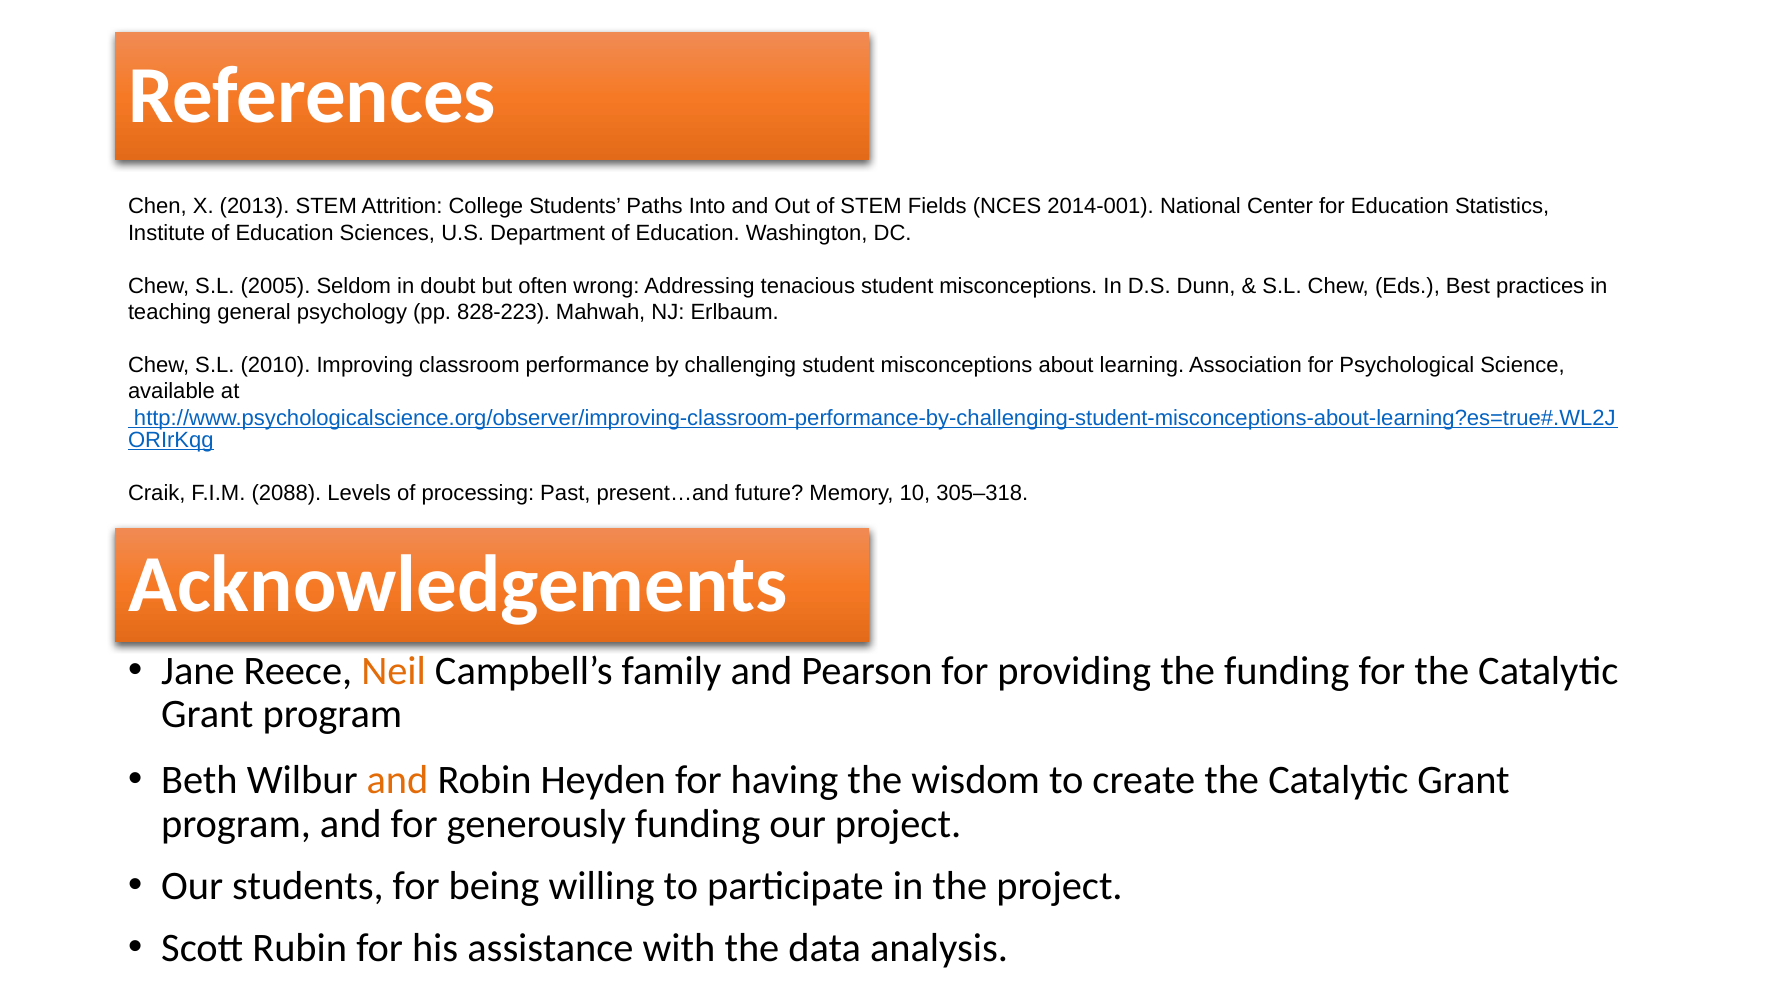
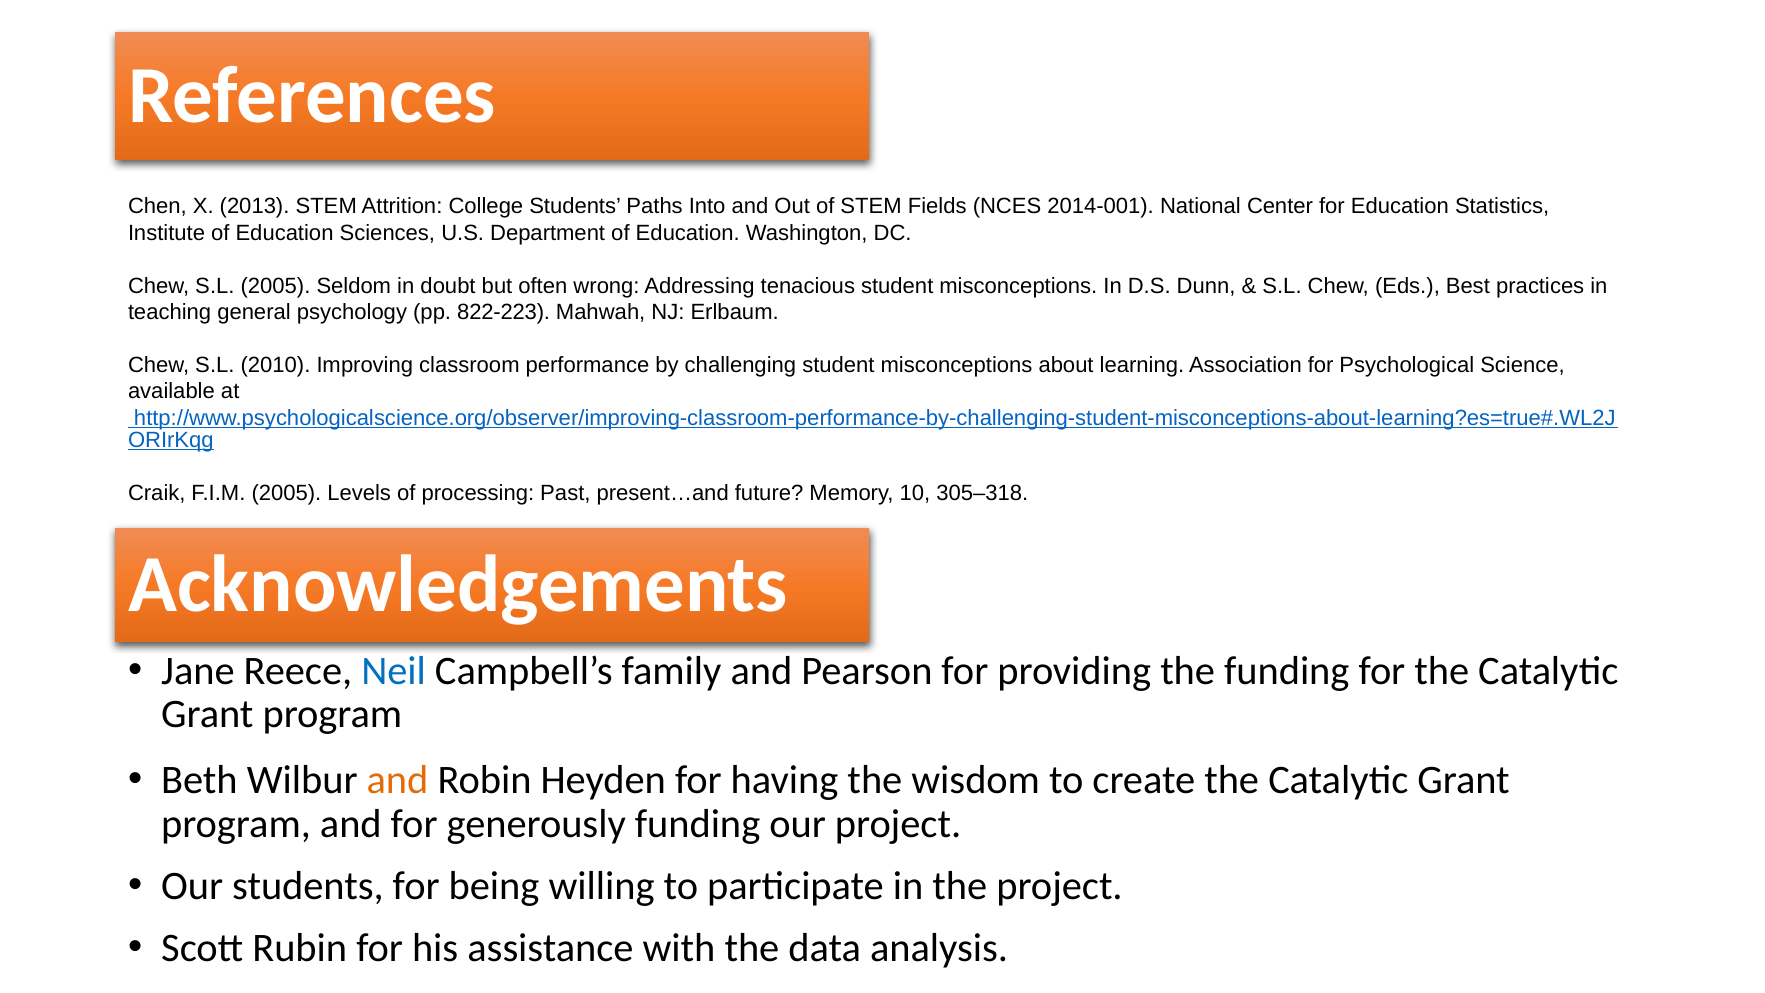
828-223: 828-223 -> 822-223 (504, 312)
F.I.M 2088: 2088 -> 2005 (286, 493)
Neil colour: orange -> blue (394, 671)
